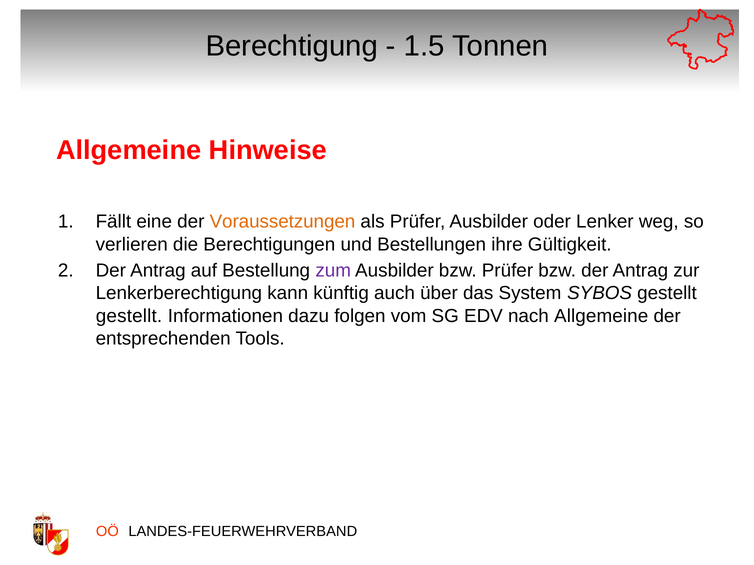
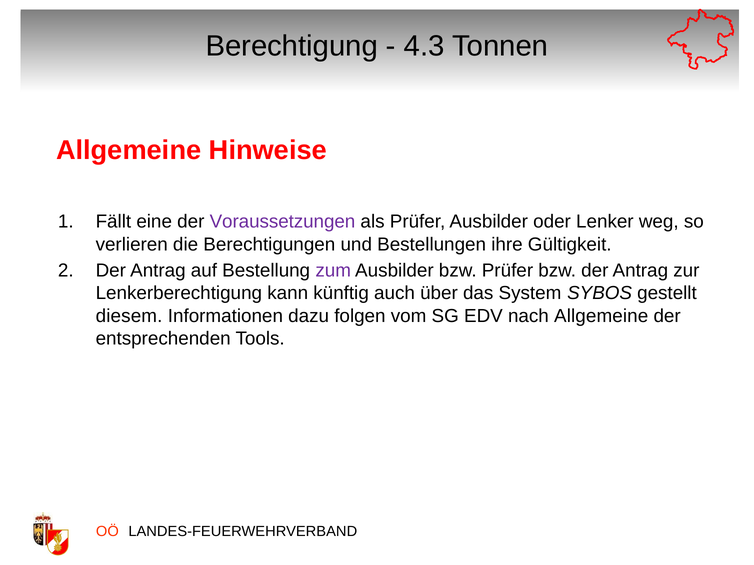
1.5: 1.5 -> 4.3 (424, 46)
Voraussetzungen colour: orange -> purple (282, 222)
gestellt: gestellt -> diesem (129, 316)
